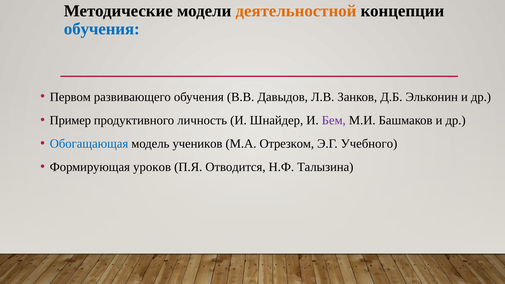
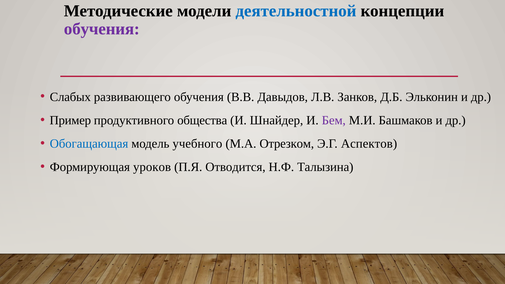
деятельностной colour: orange -> blue (296, 11)
обучения colour: blue -> purple (102, 29)
Первом: Первом -> Слабых (70, 97)
личность: личность -> общества (202, 120)
учеников: учеников -> учебного (197, 144)
Учебного: Учебного -> Аспектов (369, 144)
